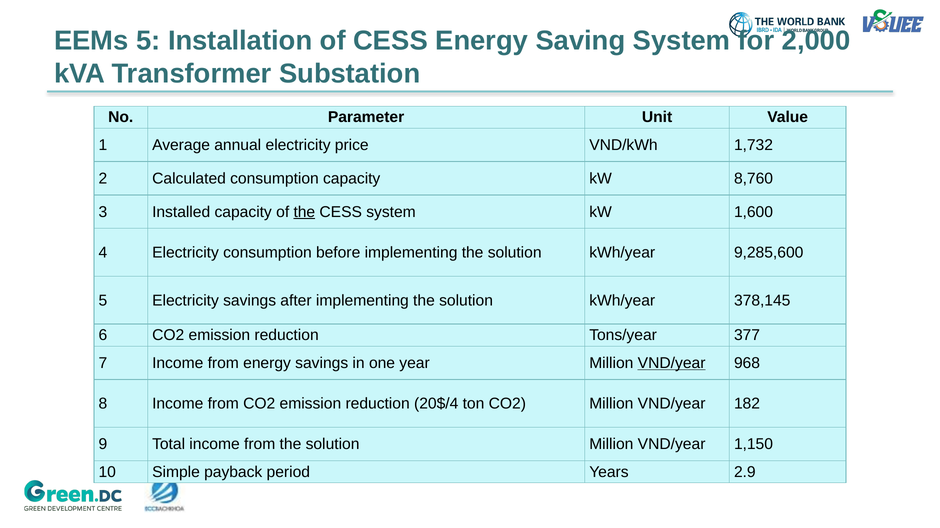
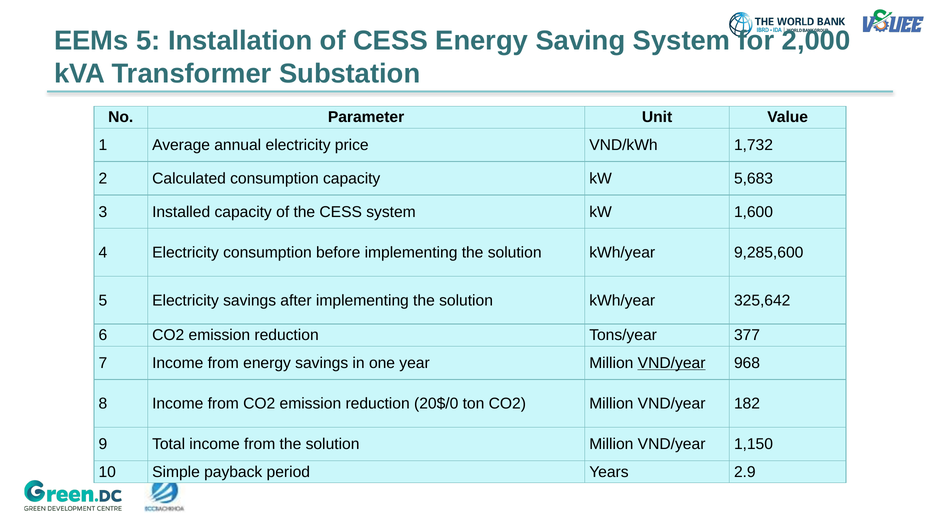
8,760: 8,760 -> 5,683 (754, 179)
the underline: present -> none (304, 212)
378,145: 378,145 -> 325,642 (762, 301)
20$/4: 20$/4 -> 20$/0 (436, 404)
